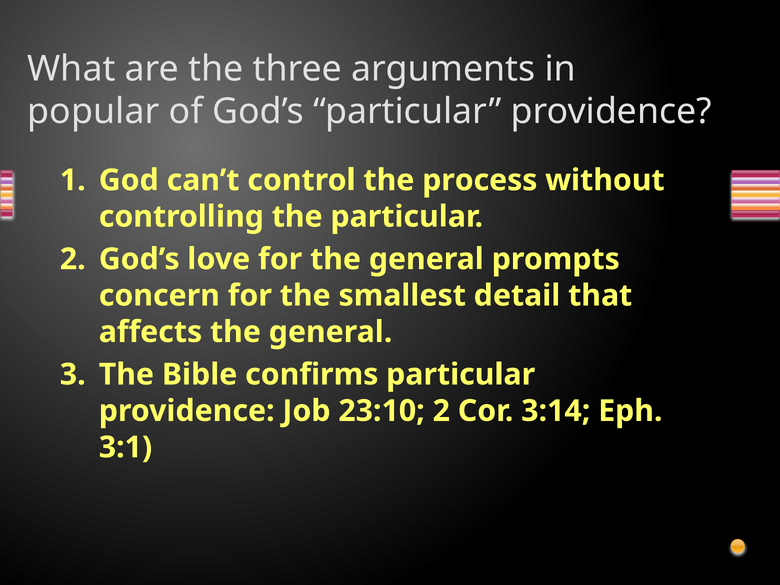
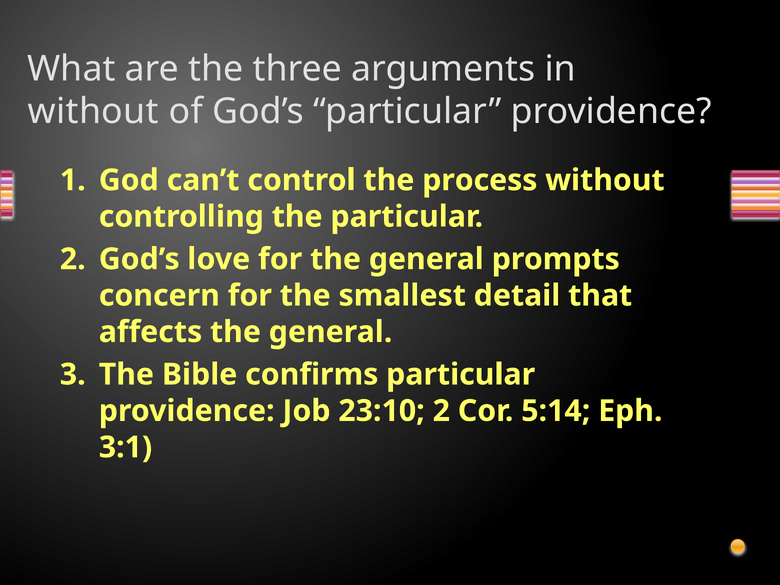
popular: popular -> without (93, 112)
3:14: 3:14 -> 5:14 (556, 411)
